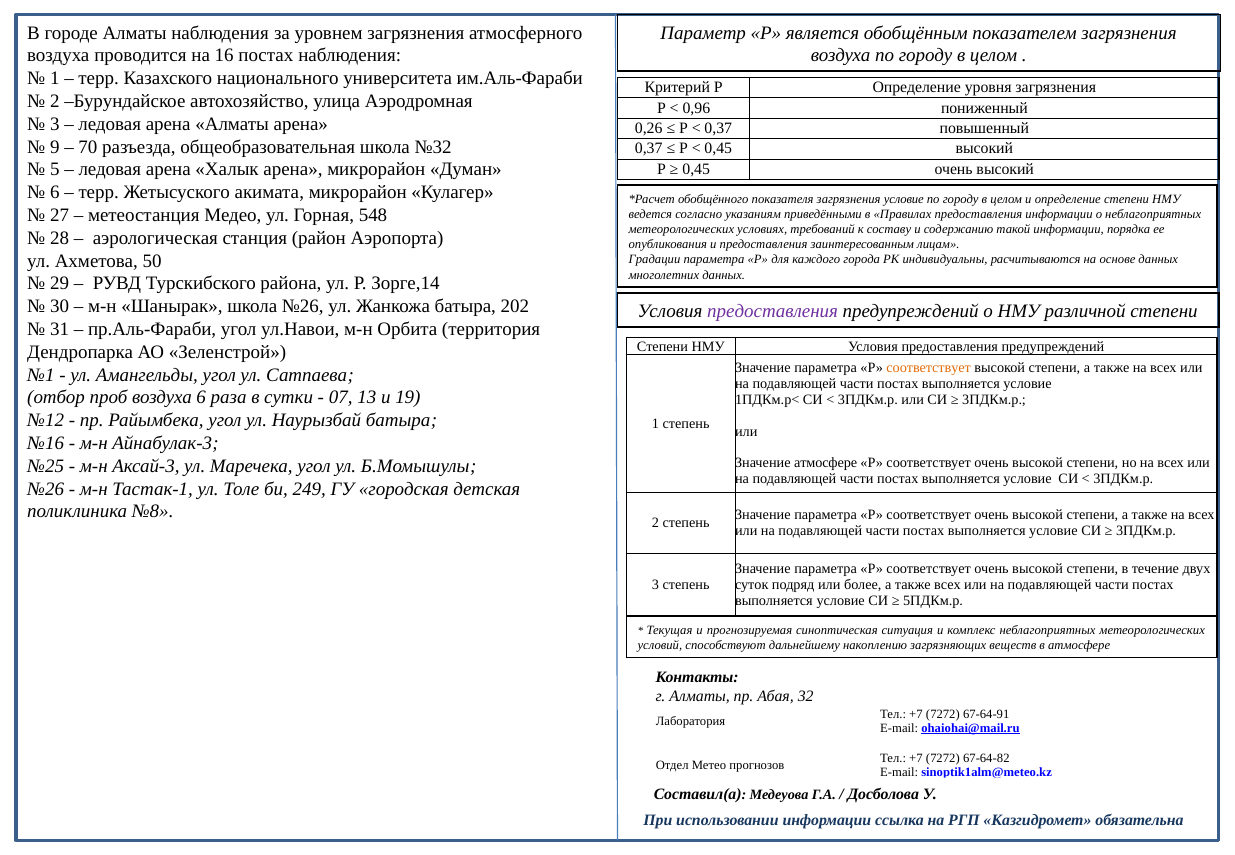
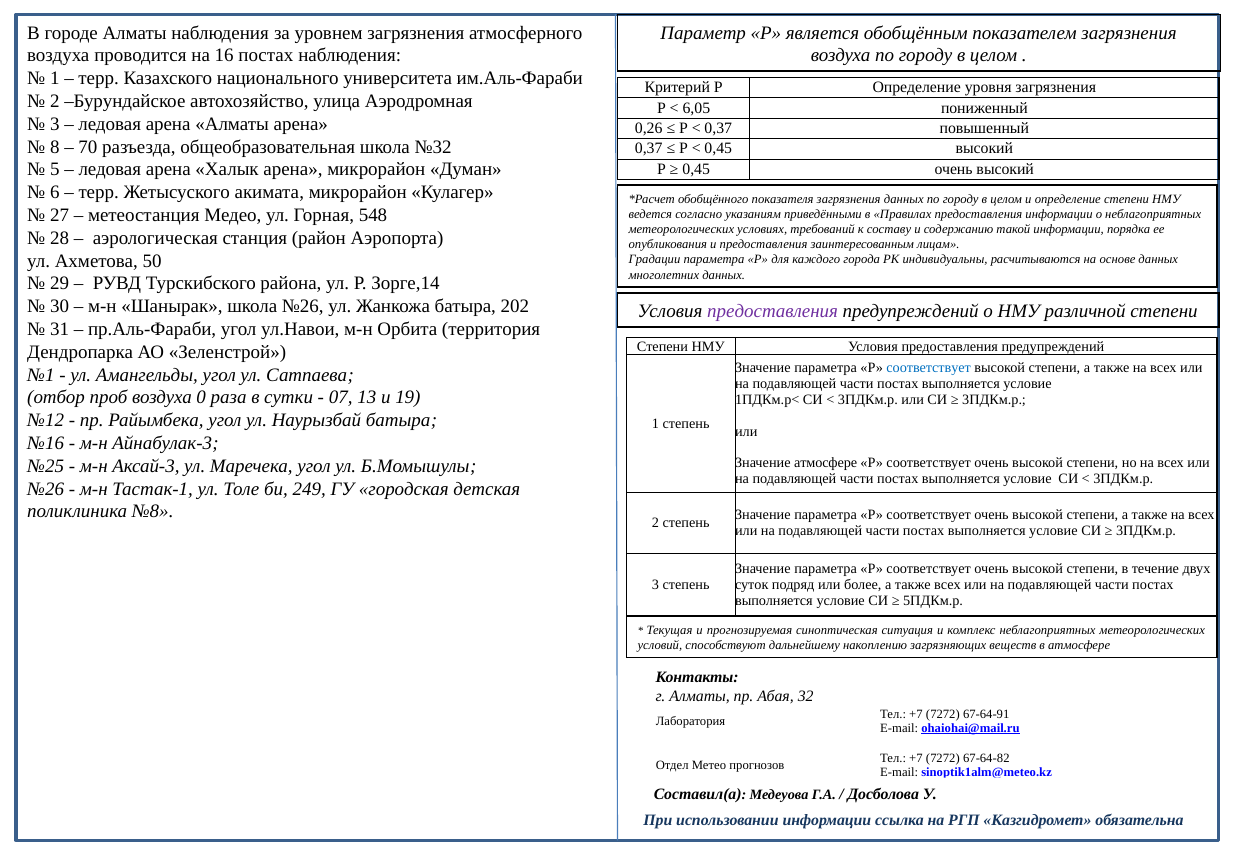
0,96: 0,96 -> 6,05 (696, 108)
9: 9 -> 8 (55, 147)
загрязнения условие: условие -> данных (904, 199)
соответствует colour: orange -> blue (929, 368)
воздуха 6: 6 -> 0 (201, 398)
